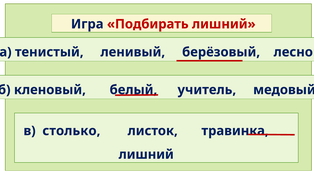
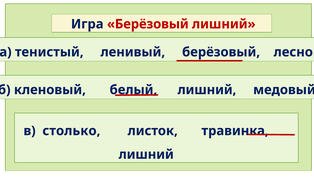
Игра Подбирать: Подбирать -> Берёзовый (148, 24)
учитель: учитель -> лишний (207, 90)
